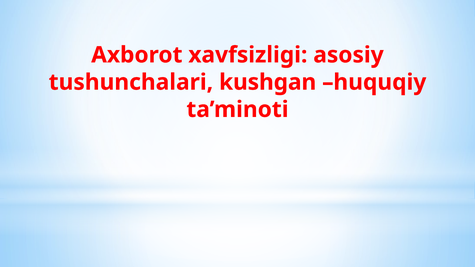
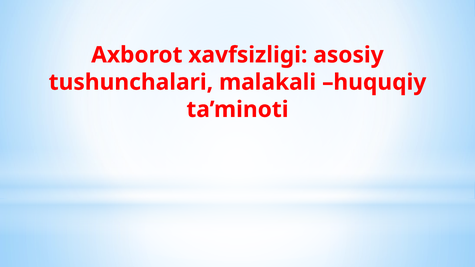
kushgan: kushgan -> malakali (268, 82)
